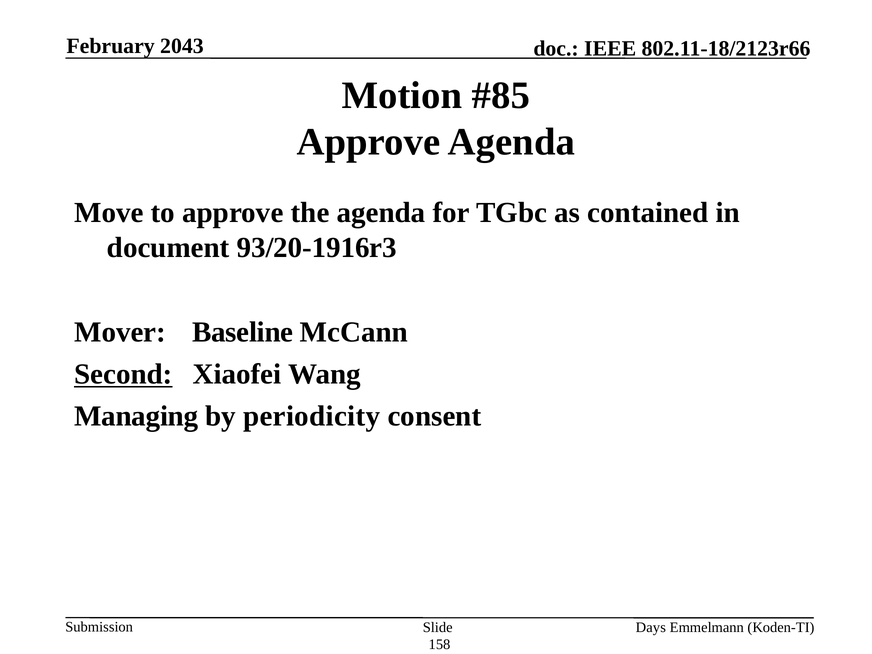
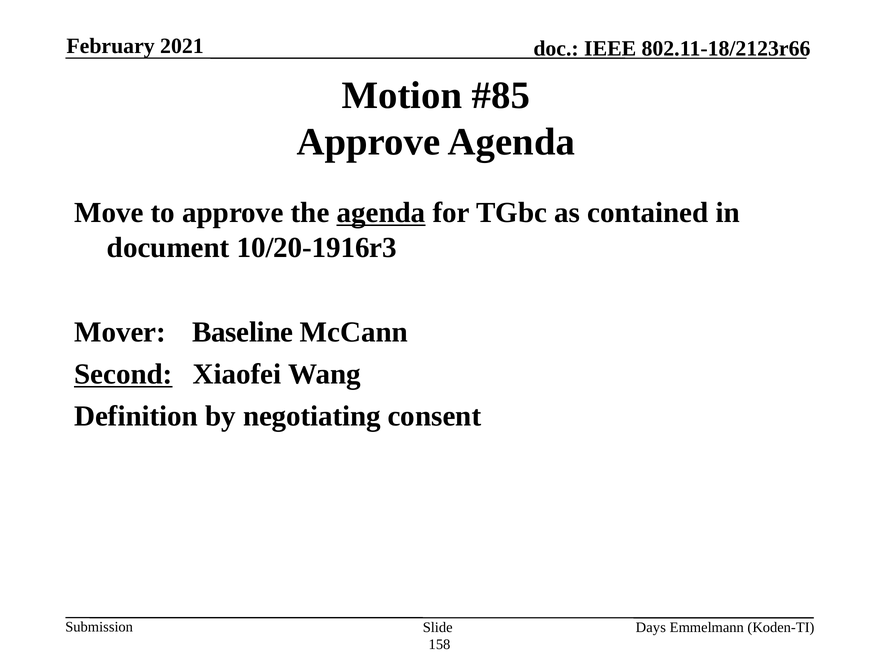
2043: 2043 -> 2021 (182, 46)
agenda underline: none -> present (381, 213)
93/20-1916r3: 93/20-1916r3 -> 10/20-1916r3 (317, 248)
Managing: Managing -> Definition (136, 416)
periodicity: periodicity -> negotiating (312, 416)
